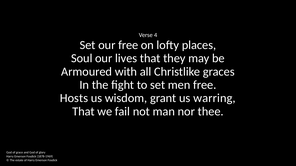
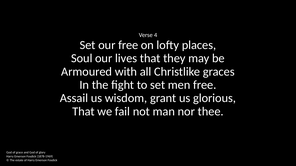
Hosts: Hosts -> Assail (74, 98)
warring: warring -> glorious (215, 98)
